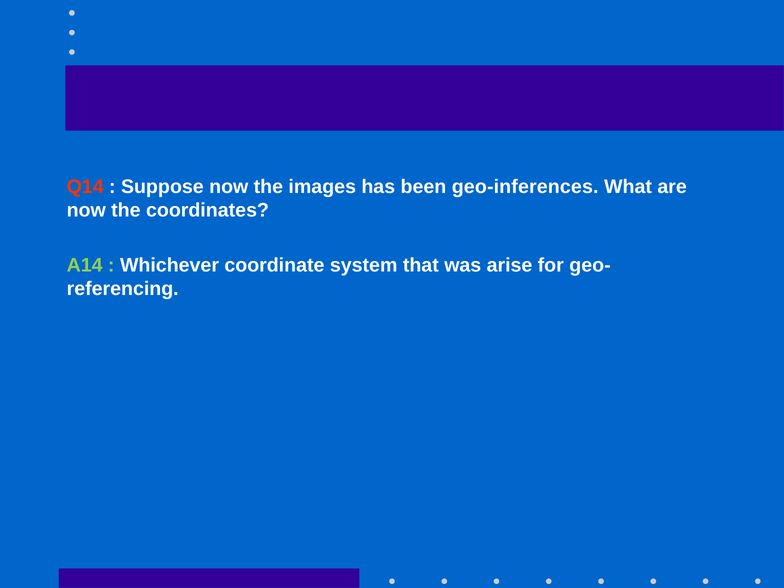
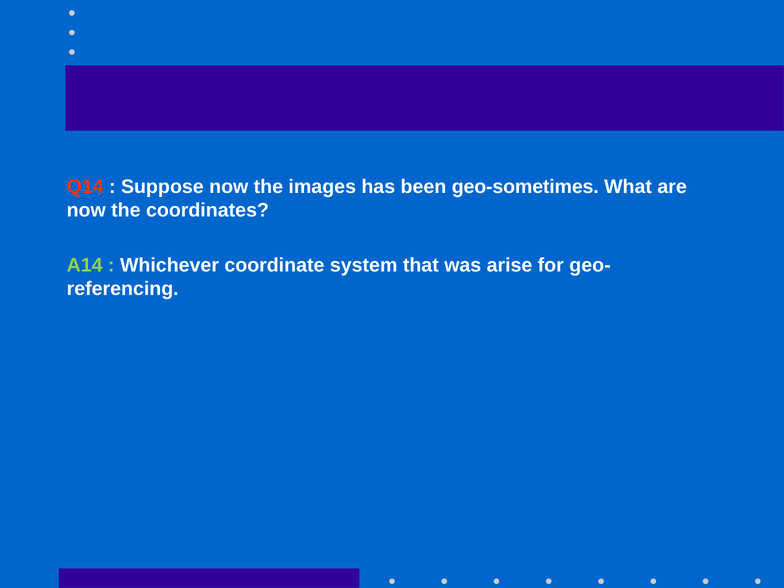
geo-inferences: geo-inferences -> geo-sometimes (525, 187)
